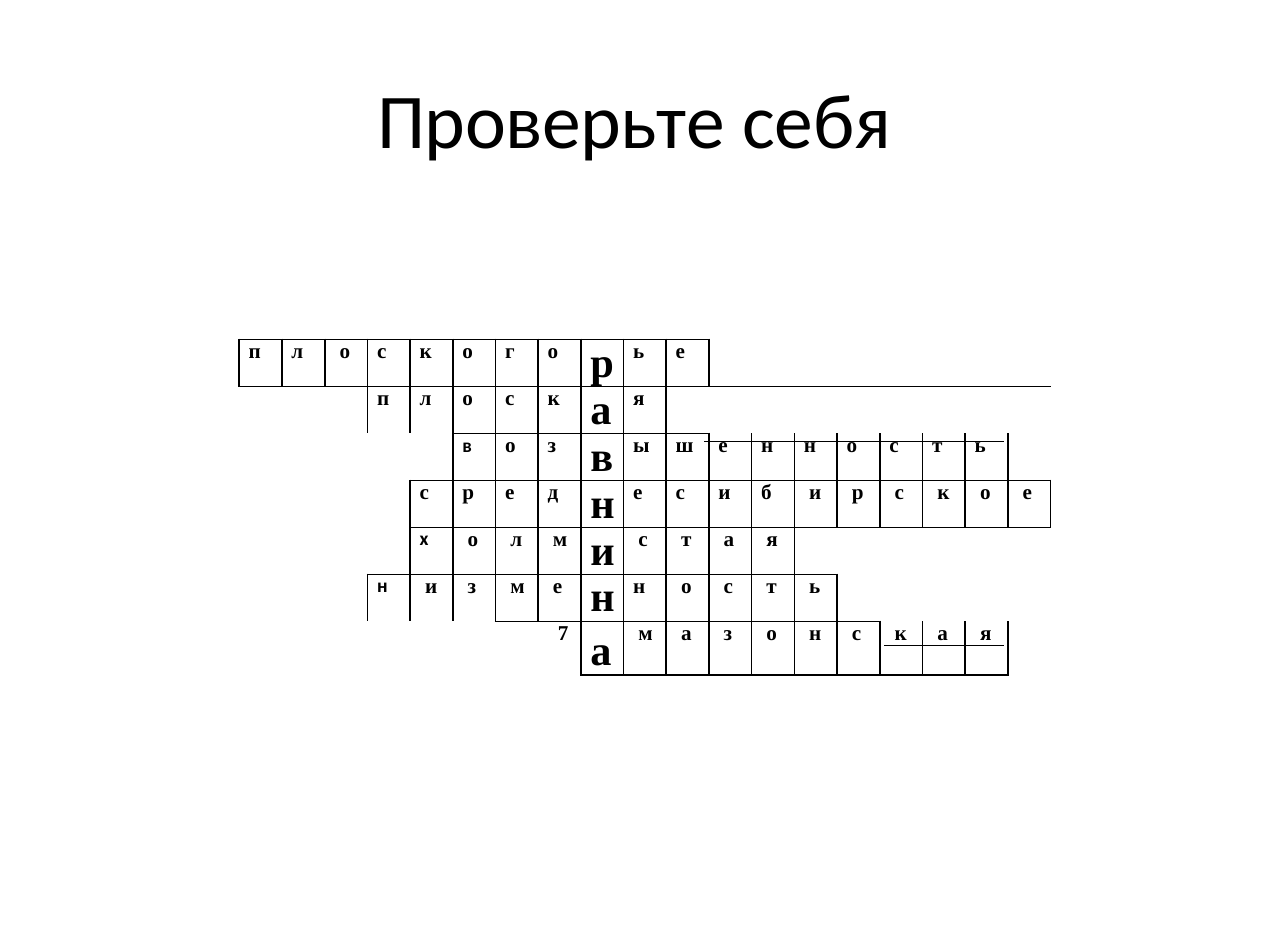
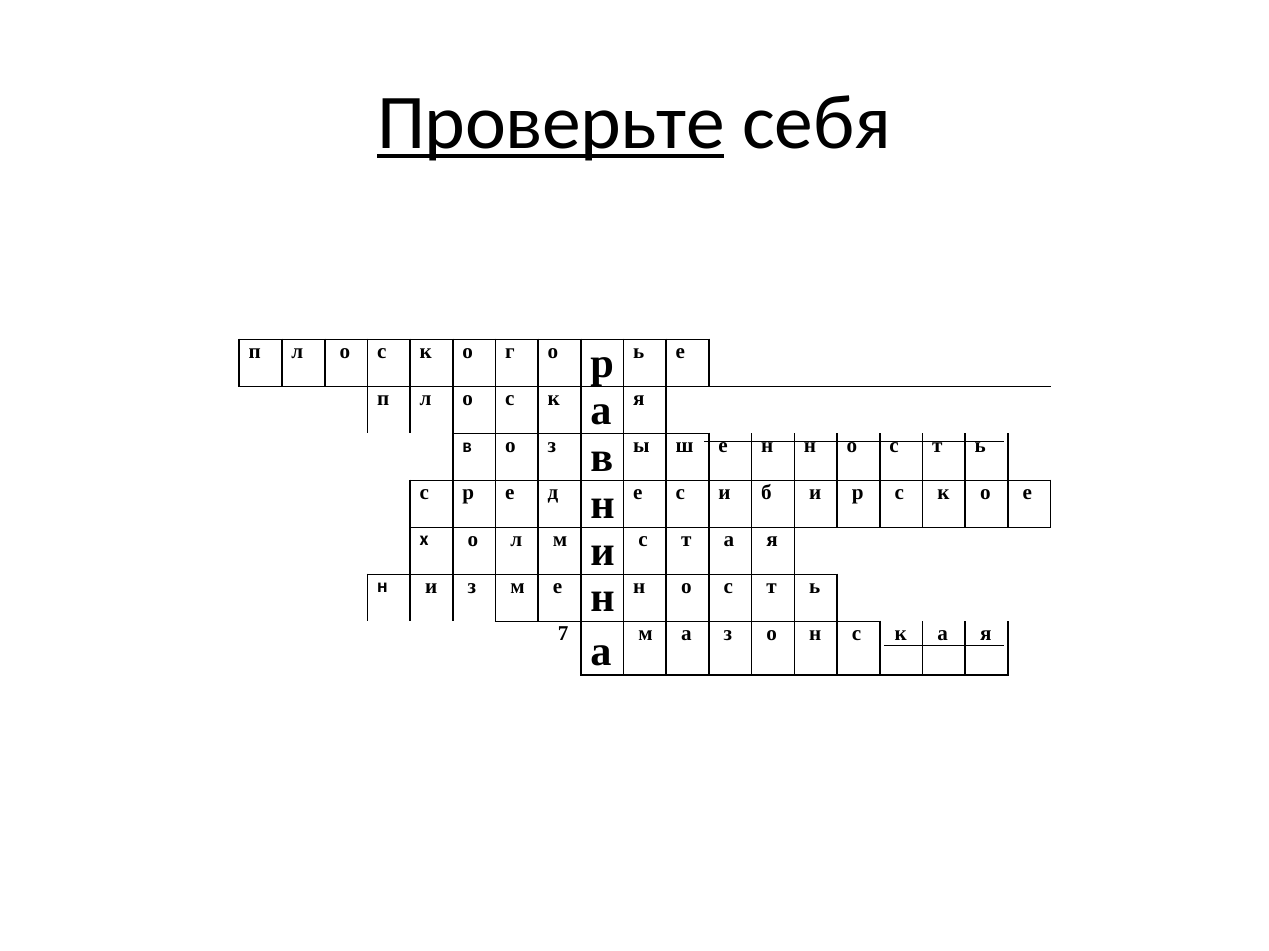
Проверьте underline: none -> present (551, 123)
